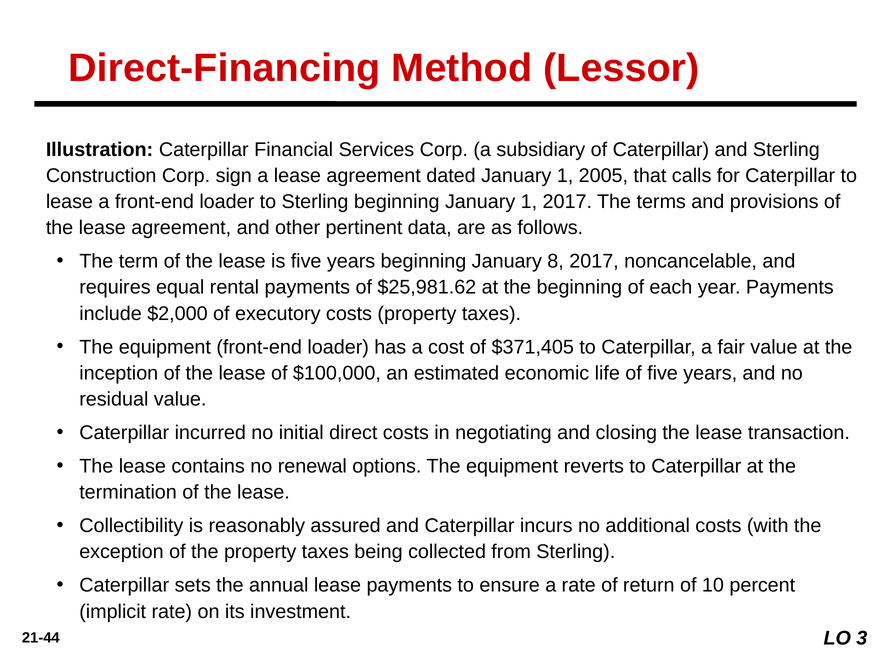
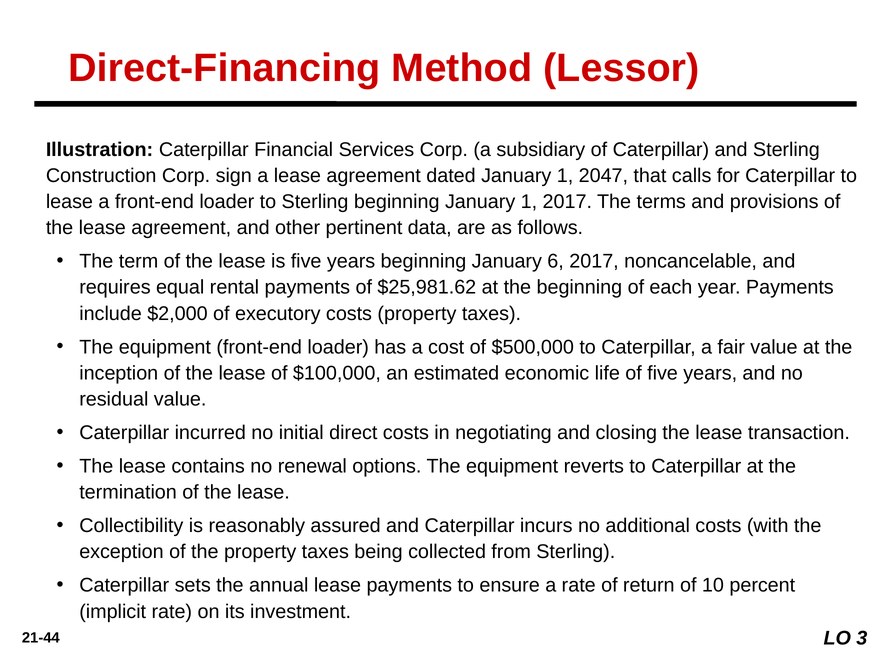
2005: 2005 -> 2047 (603, 176)
8: 8 -> 6 (556, 261)
$371,405: $371,405 -> $500,000 (533, 347)
